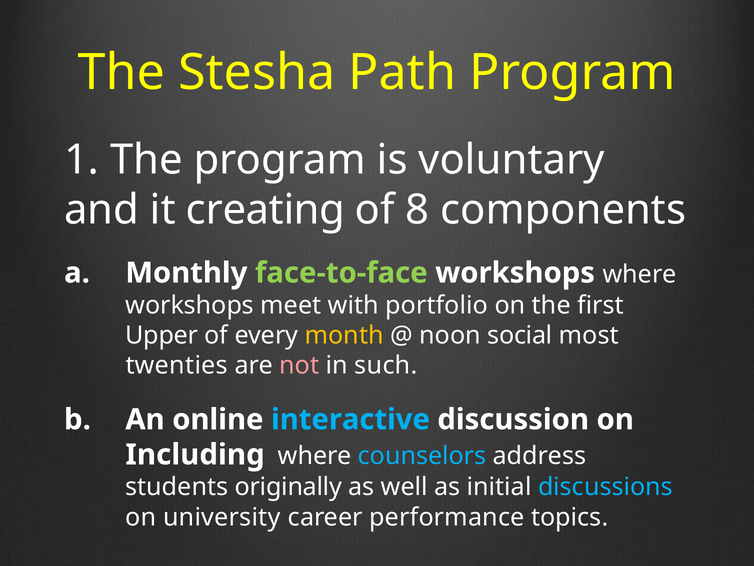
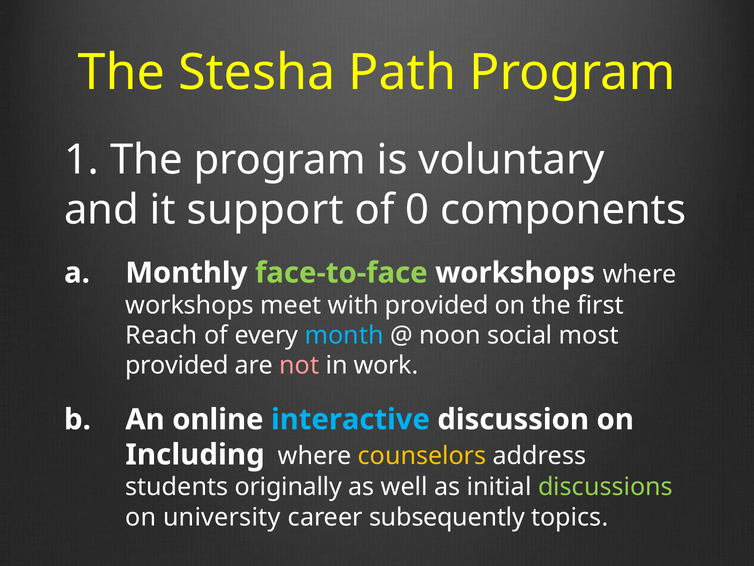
creating: creating -> support (265, 210)
8: 8 -> 0 (417, 210)
with portfolio: portfolio -> provided (437, 305)
Upper: Upper -> Reach (161, 335)
month colour: yellow -> light blue (344, 335)
twenties: twenties -> provided (177, 365)
such: such -> work (386, 365)
counselors colour: light blue -> yellow (422, 456)
discussions colour: light blue -> light green (605, 487)
performance: performance -> subsequently (447, 517)
